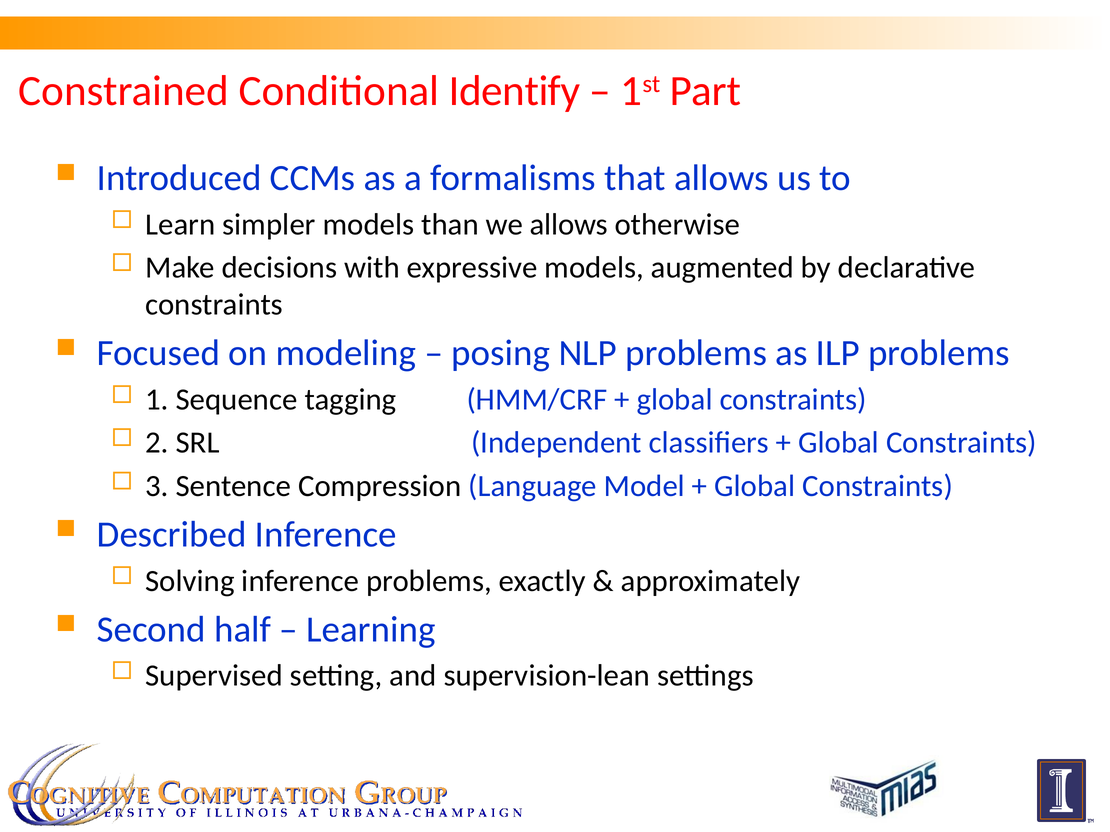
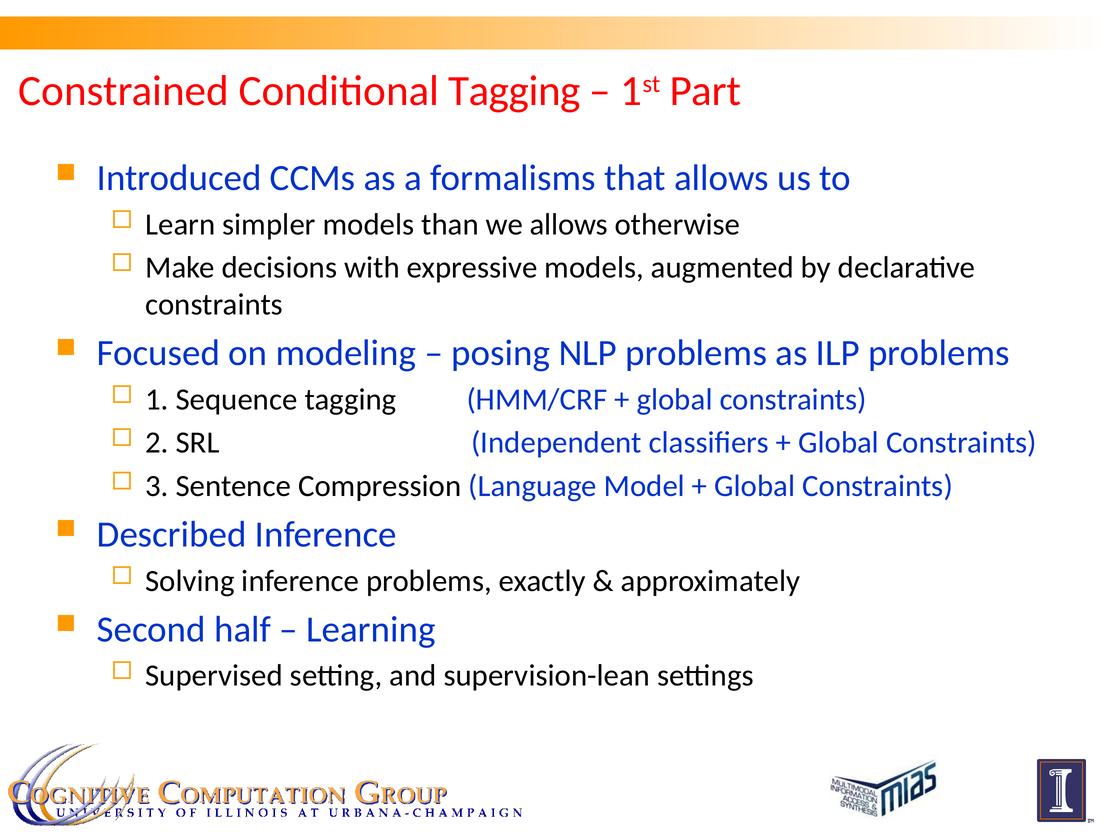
Conditional Identify: Identify -> Tagging (514, 91)
